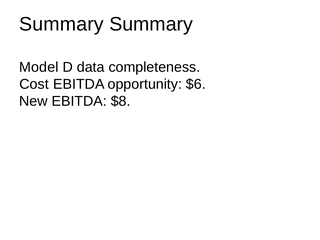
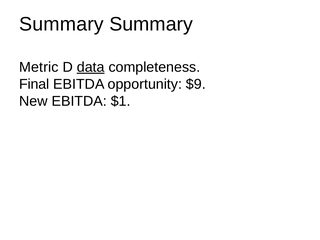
Model: Model -> Metric (39, 67)
data underline: none -> present (91, 67)
Cost: Cost -> Final (34, 84)
$6: $6 -> $9 (196, 84)
$8: $8 -> $1 (121, 101)
